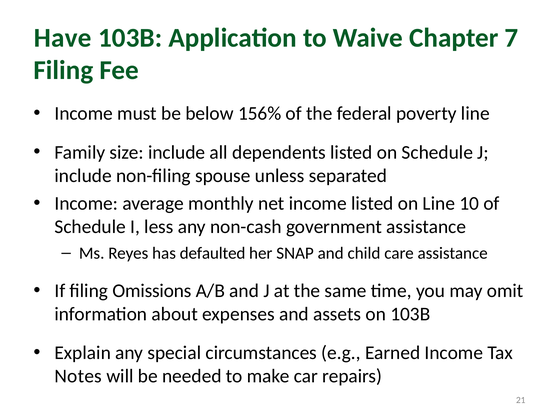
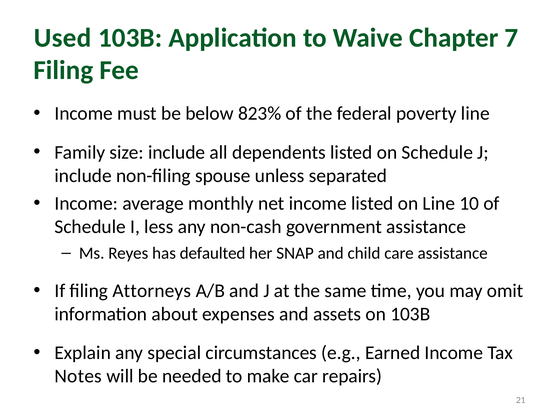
Have: Have -> Used (63, 38)
156%: 156% -> 823% (260, 114)
Omissions: Omissions -> Attorneys (152, 291)
